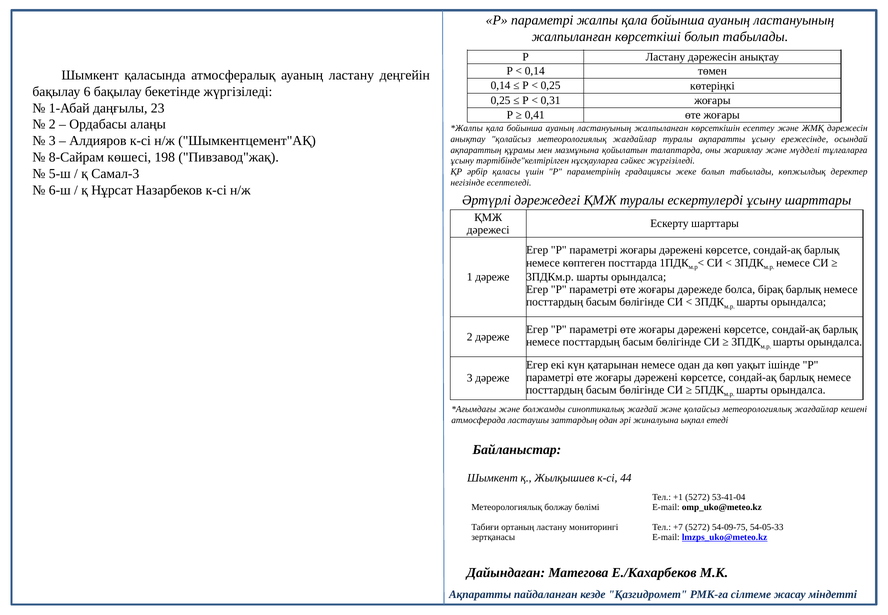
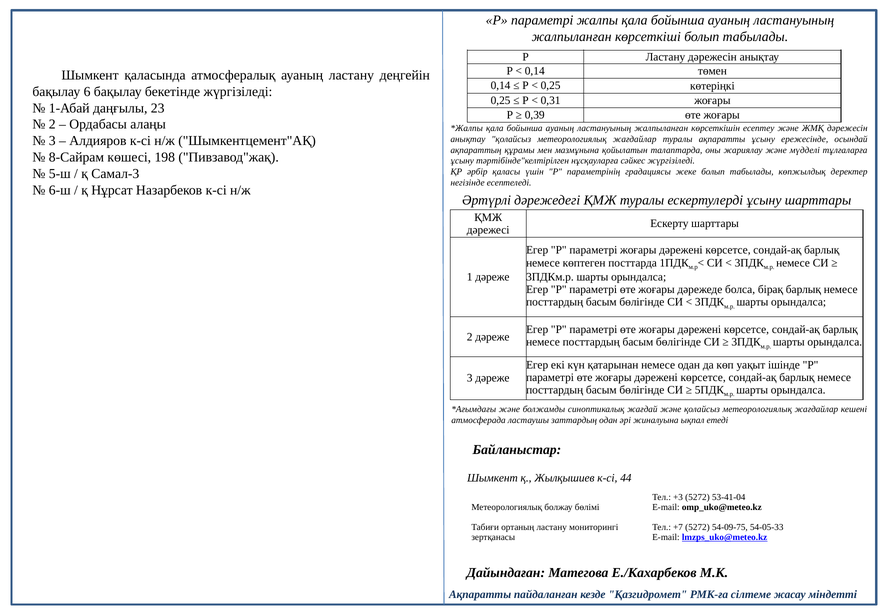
0,41: 0,41 -> 0,39 (535, 115)
+1: +1 -> +3 (678, 497)
